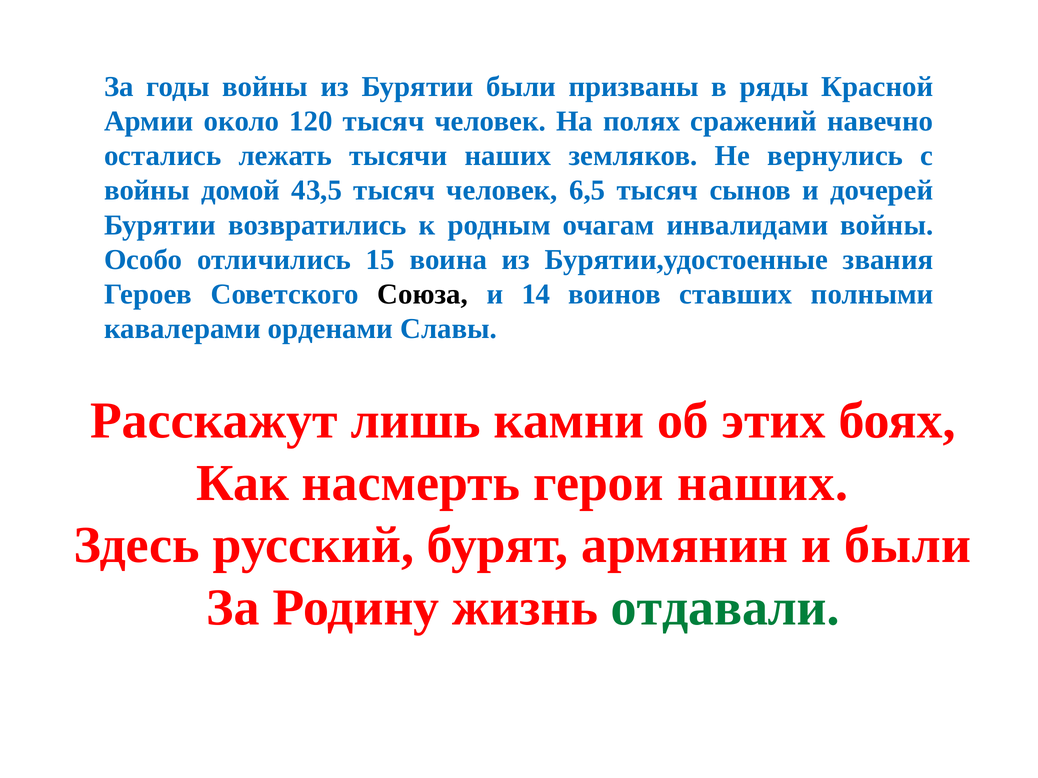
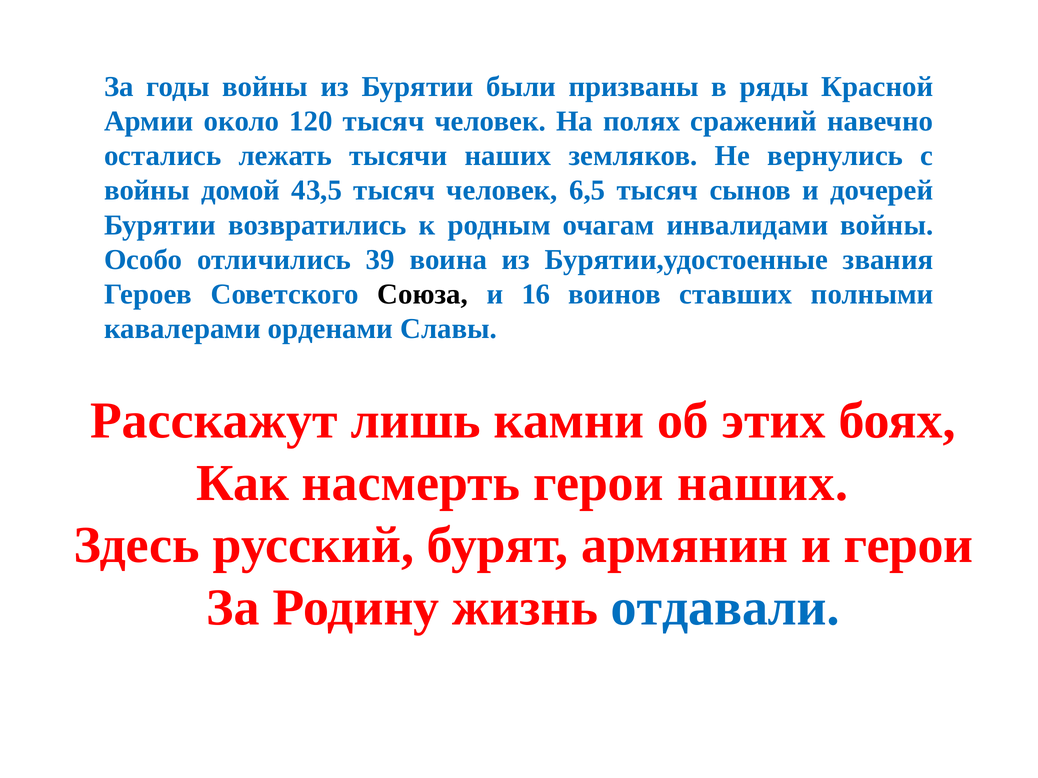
15: 15 -> 39 (380, 260)
14: 14 -> 16 (536, 294)
и были: были -> герои (908, 546)
отдавали colour: green -> blue (725, 608)
